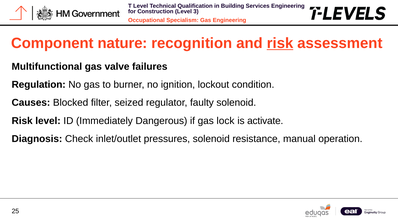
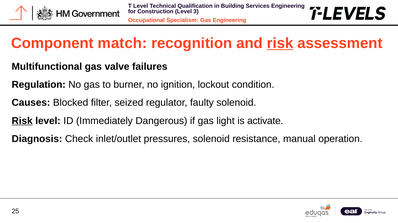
nature: nature -> match (122, 43)
Risk underline: none -> present (22, 120)
lock: lock -> light (226, 120)
